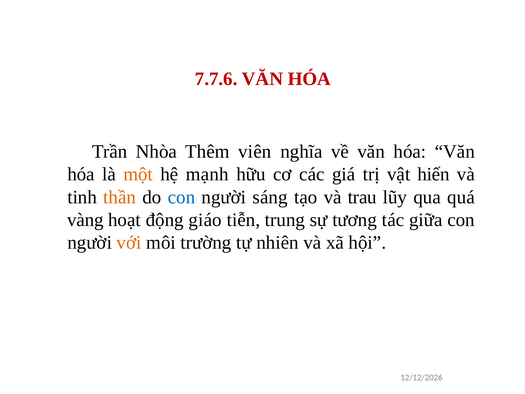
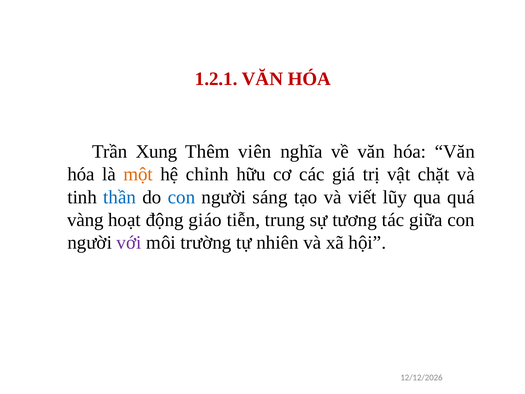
7.7.6: 7.7.6 -> 1.2.1 (216, 79)
Nhòa: Nhòa -> Xung (157, 151)
mạnh: mạnh -> chỉnh (207, 174)
hiến: hiến -> chặt (434, 174)
thần colour: orange -> blue (120, 197)
trau: trau -> viết (362, 197)
với colour: orange -> purple (129, 242)
